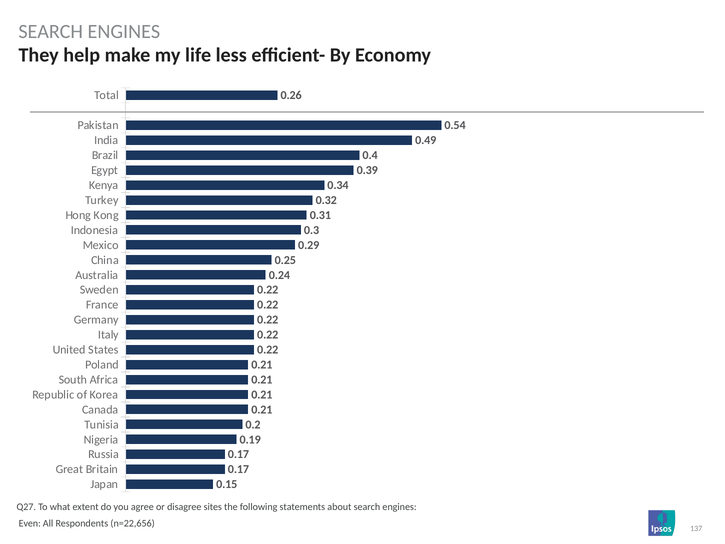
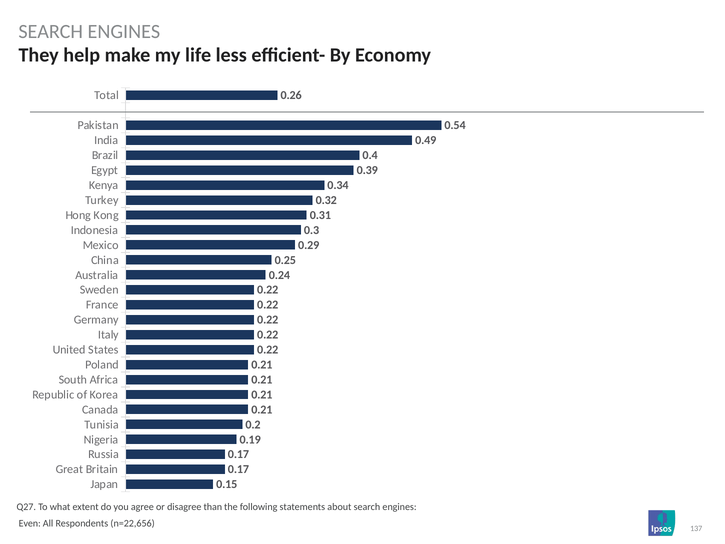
sites: sites -> than (213, 507)
